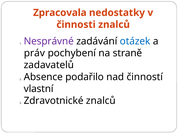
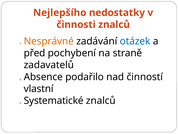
Zpracovala: Zpracovala -> Nejlepšího (60, 13)
Nesprávné colour: purple -> orange (49, 41)
práv: práv -> před (35, 53)
Zdravotnické: Zdravotnické -> Systematické (54, 100)
